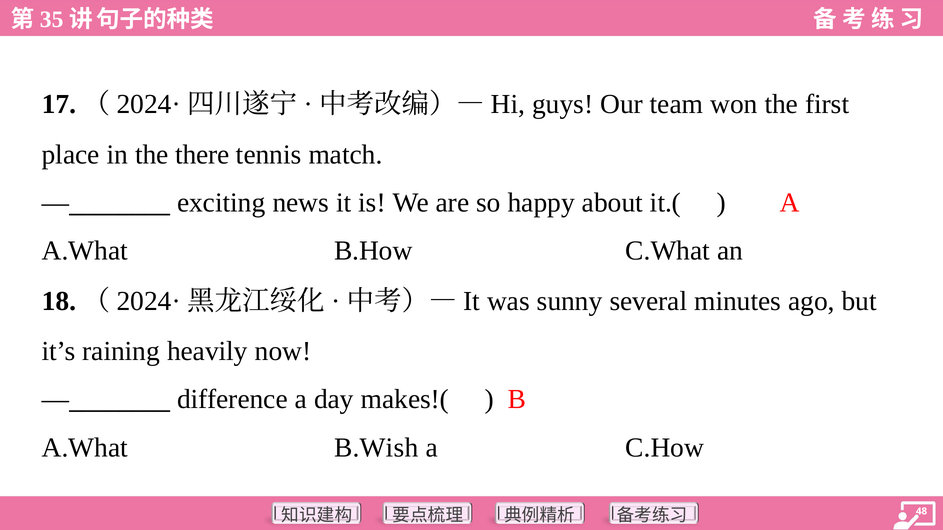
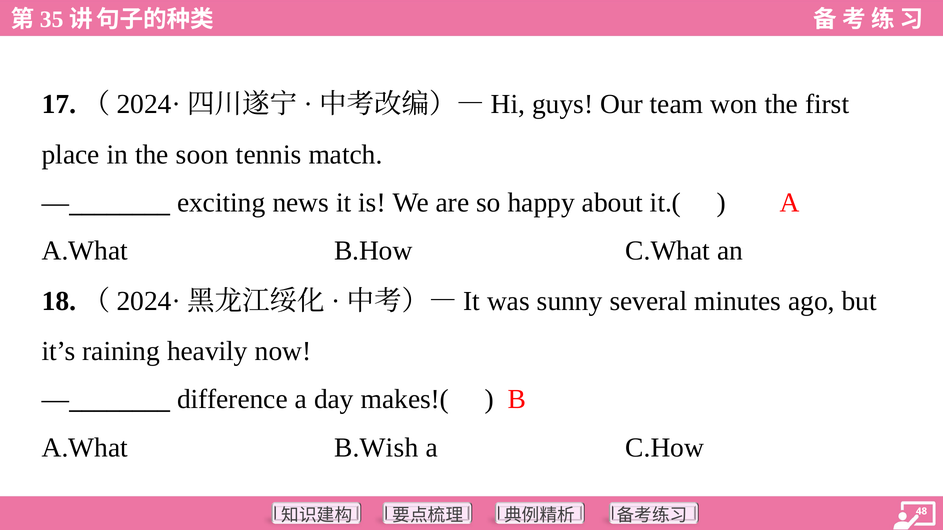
there: there -> soon (202, 155)
